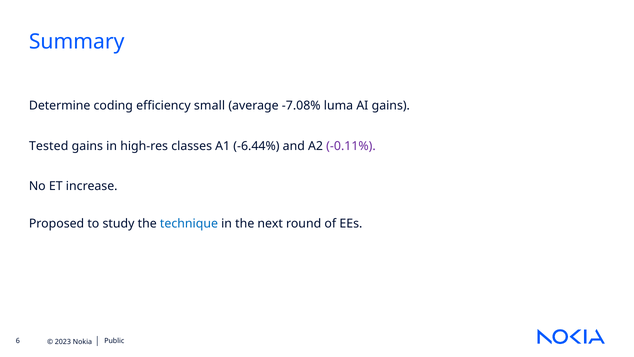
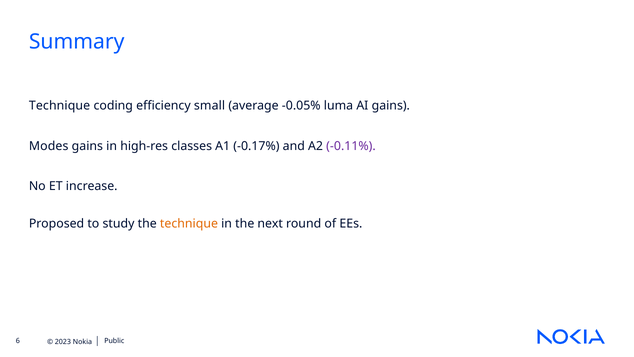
Determine: Determine -> Technique (60, 106)
-7.08%: -7.08% -> -0.05% (301, 106)
Tested: Tested -> Modes (49, 146)
-6.44%: -6.44% -> -0.17% (256, 146)
technique colour: blue -> orange (189, 224)
